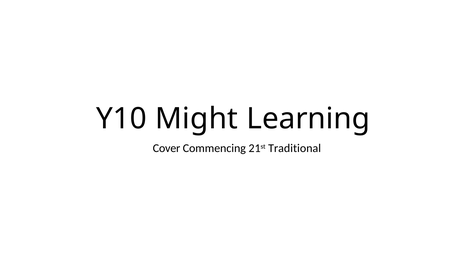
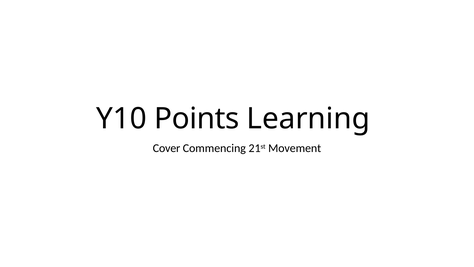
Might: Might -> Points (197, 118)
Traditional: Traditional -> Movement (295, 148)
